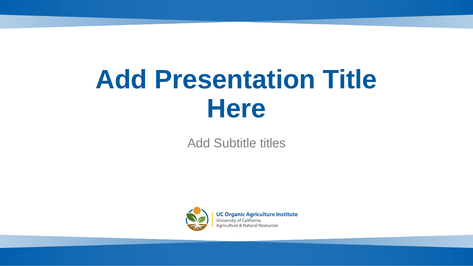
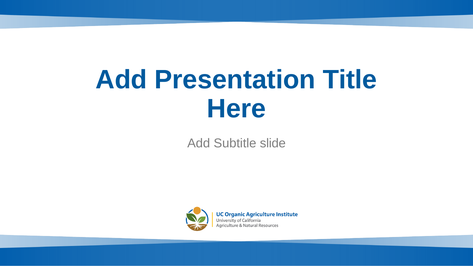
titles: titles -> slide (273, 143)
